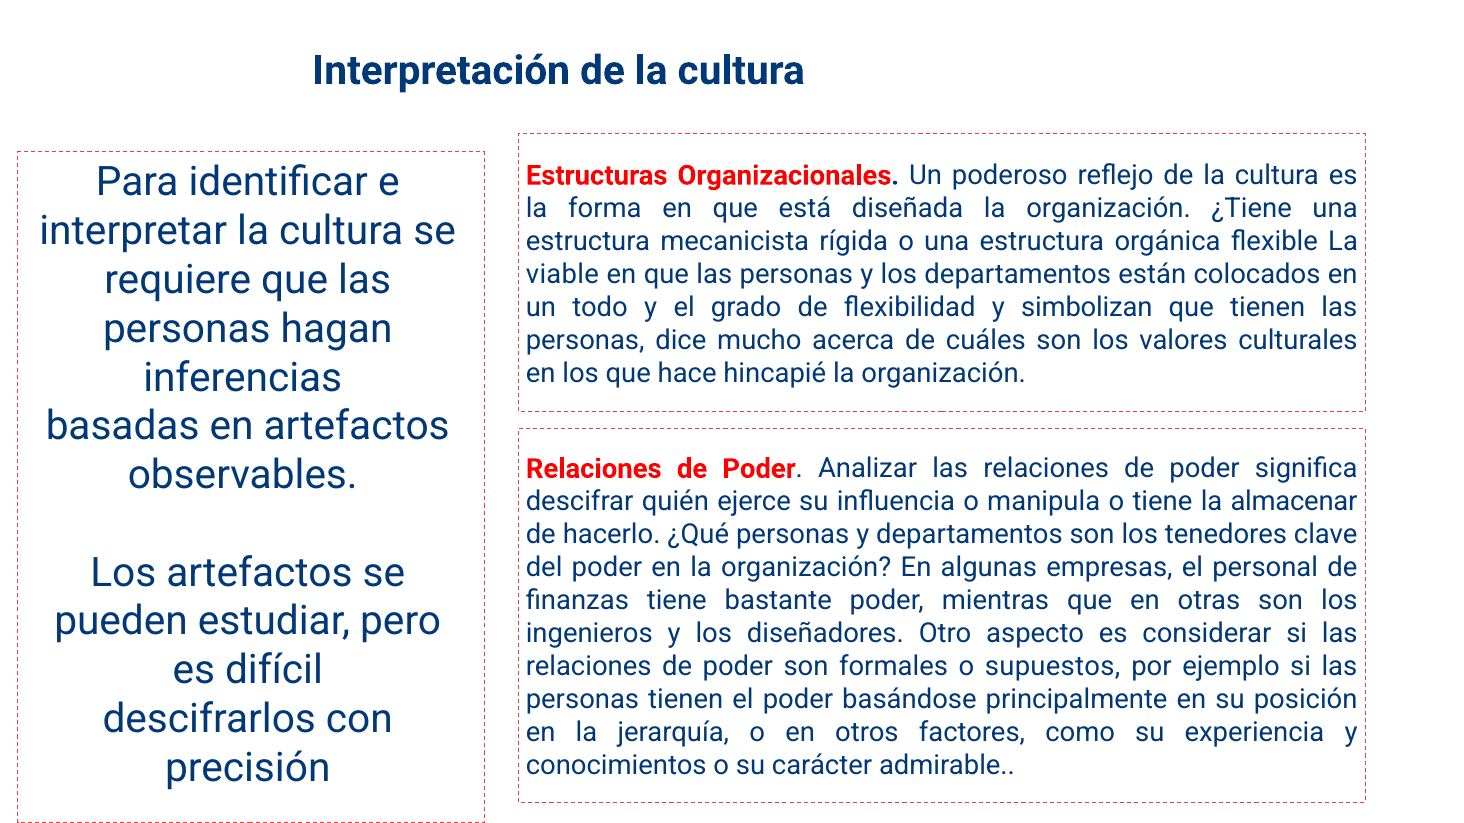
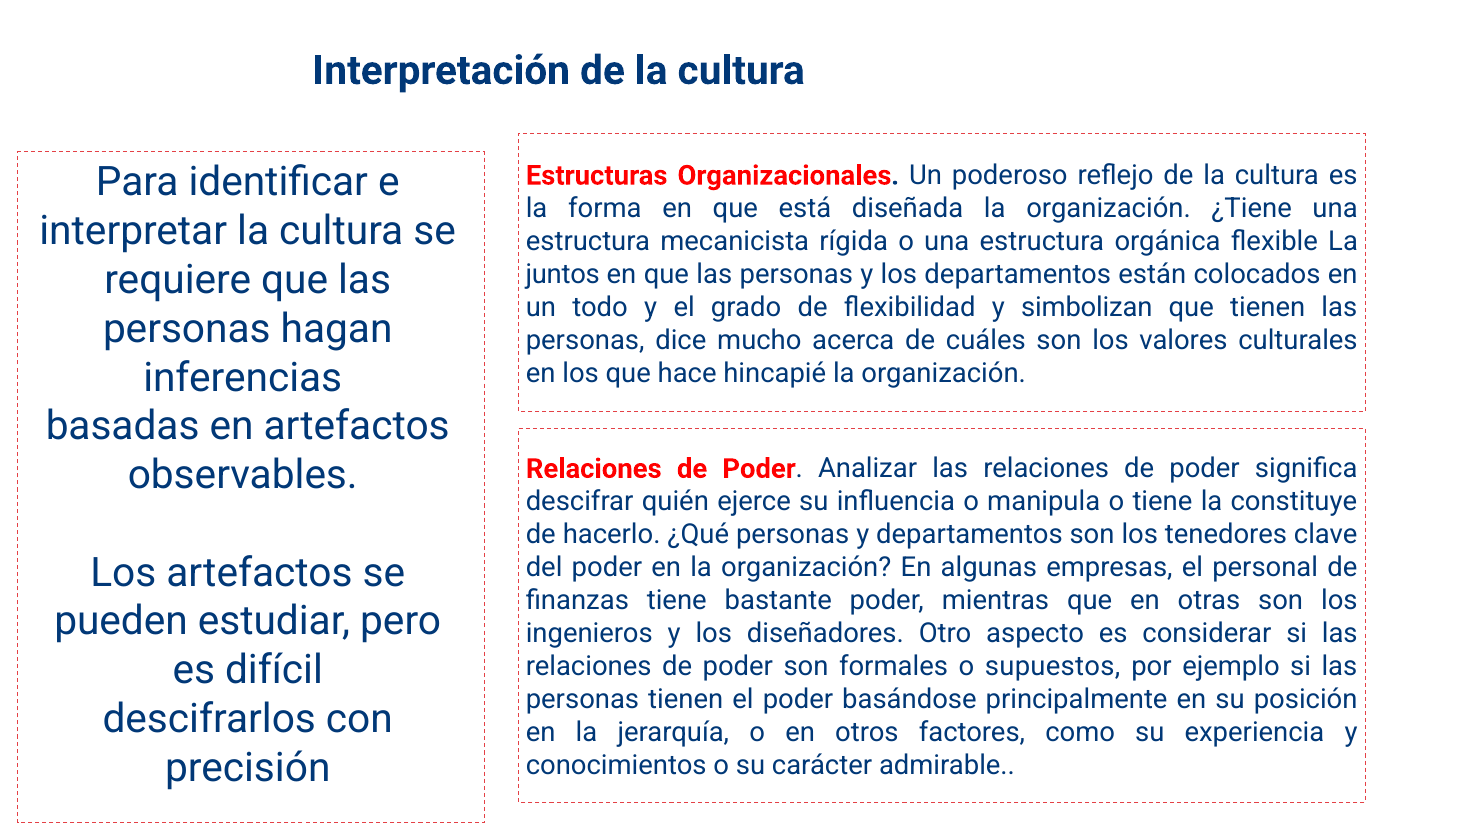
viable: viable -> juntos (563, 274)
almacenar: almacenar -> constituye (1294, 502)
